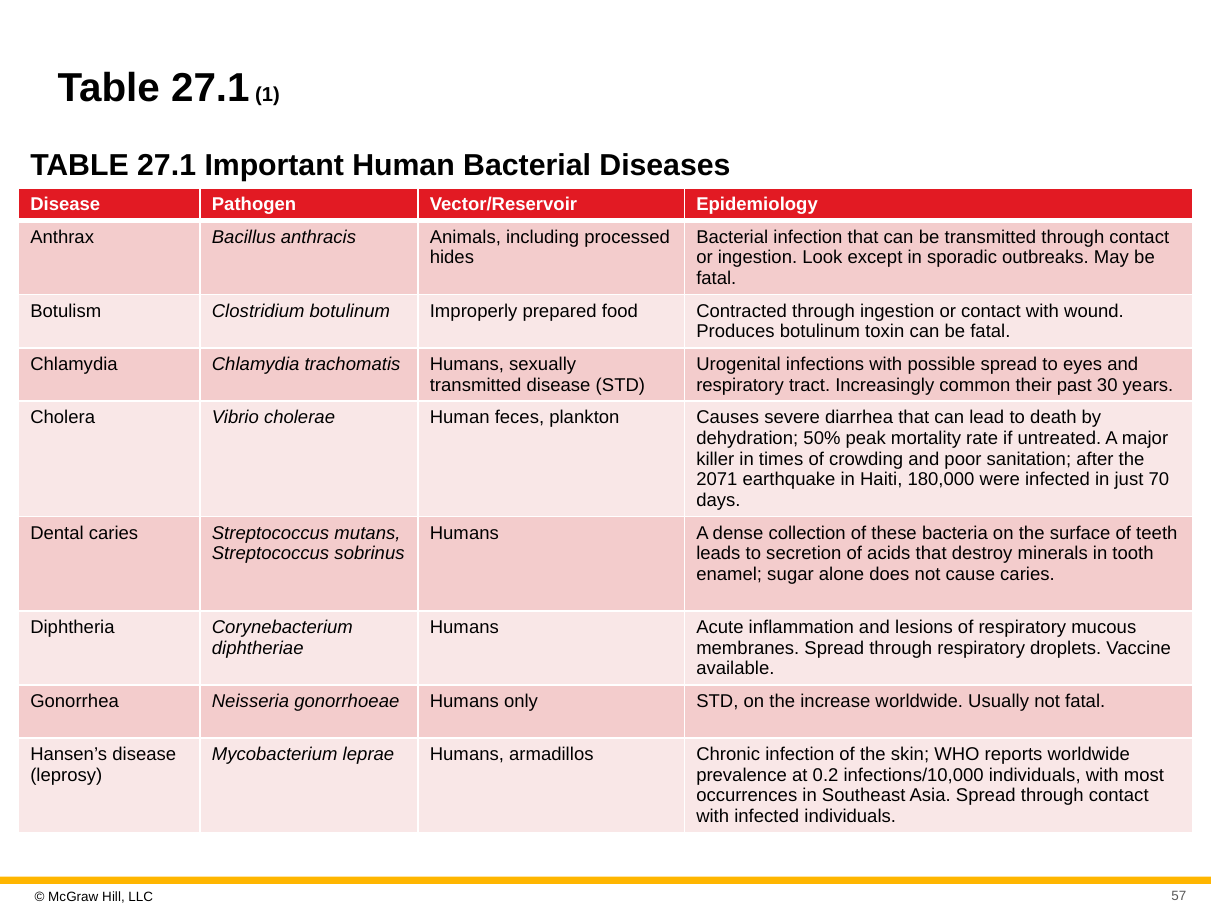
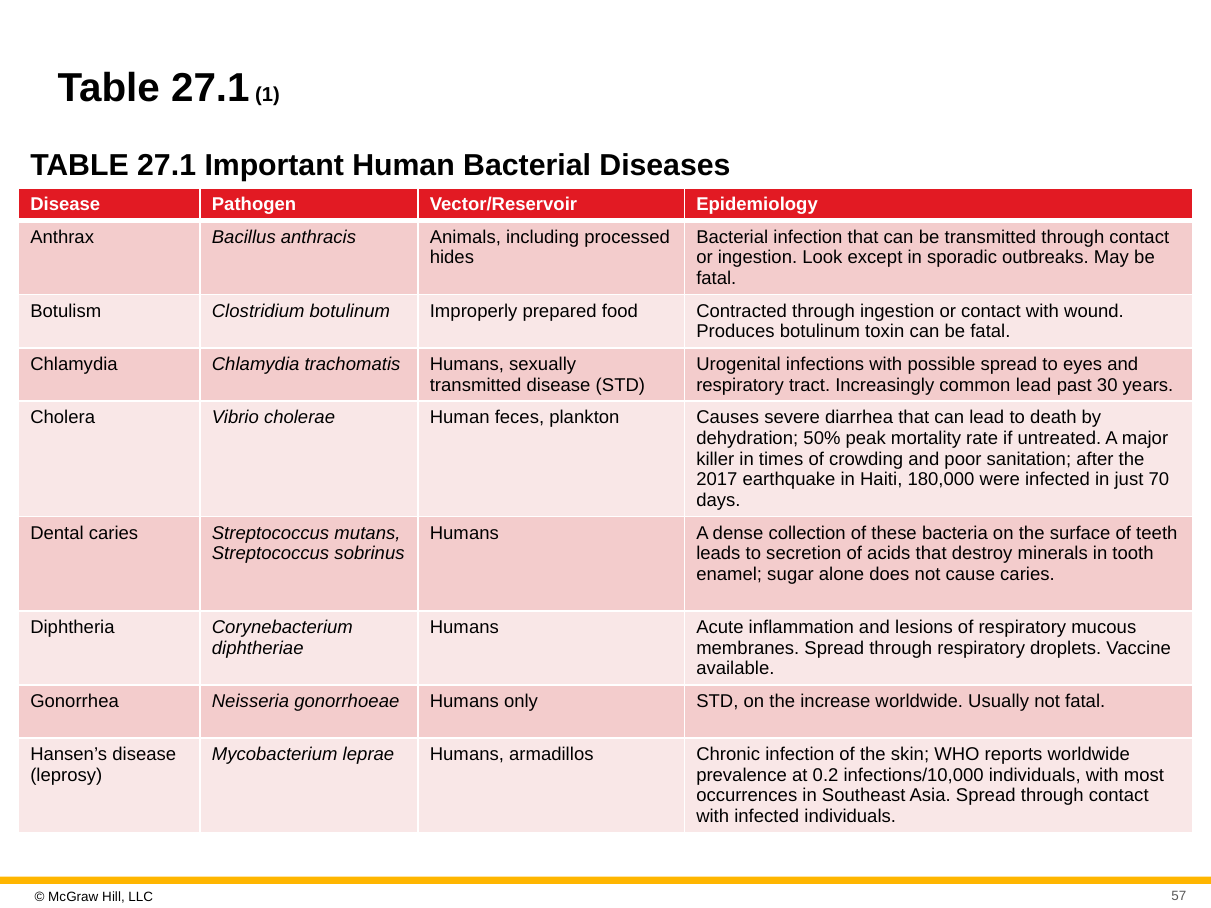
common their: their -> lead (1034, 385)
2071: 2071 -> 2017 (717, 480)
